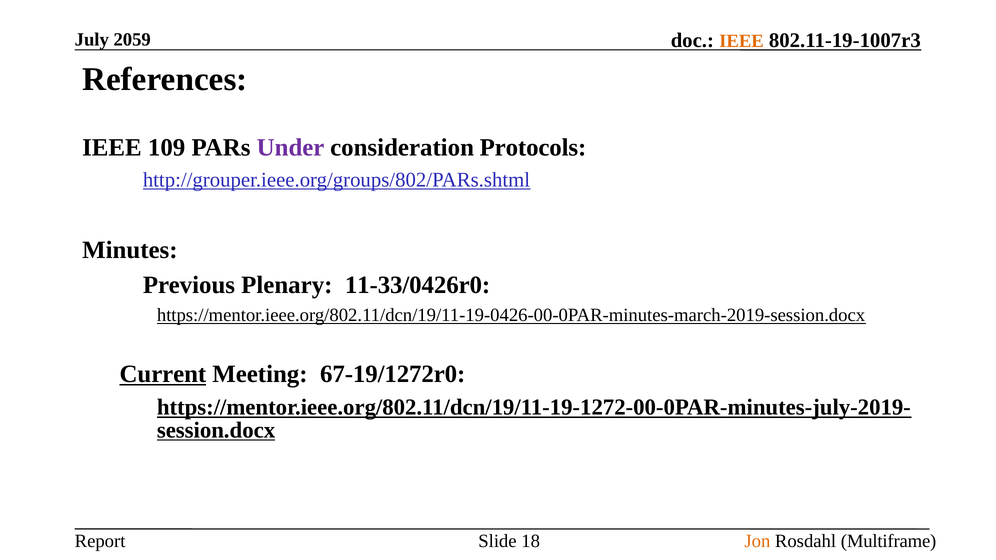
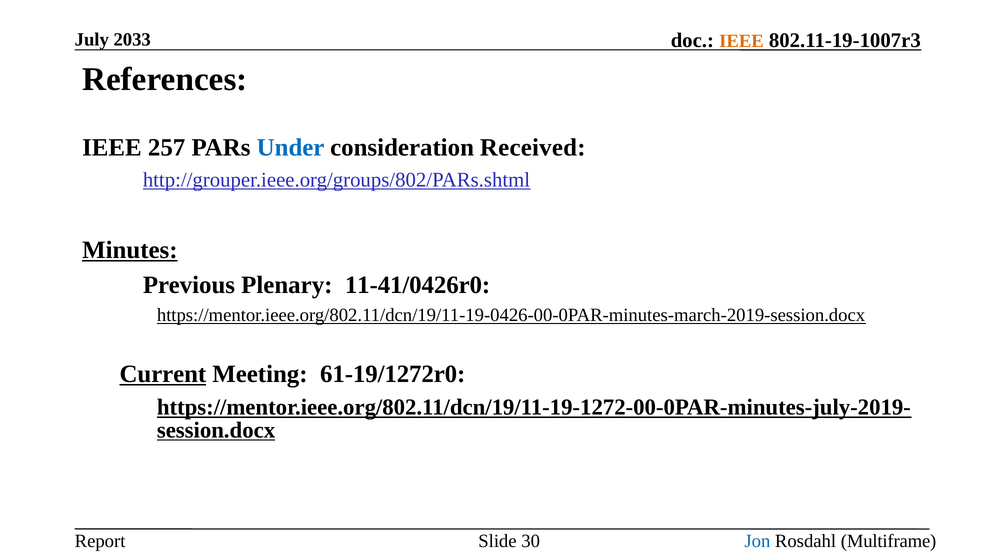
2059: 2059 -> 2033 (132, 40)
109: 109 -> 257 (167, 148)
Under colour: purple -> blue (291, 148)
Protocols: Protocols -> Received (533, 148)
Minutes underline: none -> present (130, 250)
11-33/0426r0: 11-33/0426r0 -> 11-41/0426r0 (418, 285)
67-19/1272r0: 67-19/1272r0 -> 61-19/1272r0 (393, 374)
18: 18 -> 30 (531, 541)
Jon colour: orange -> blue (757, 541)
